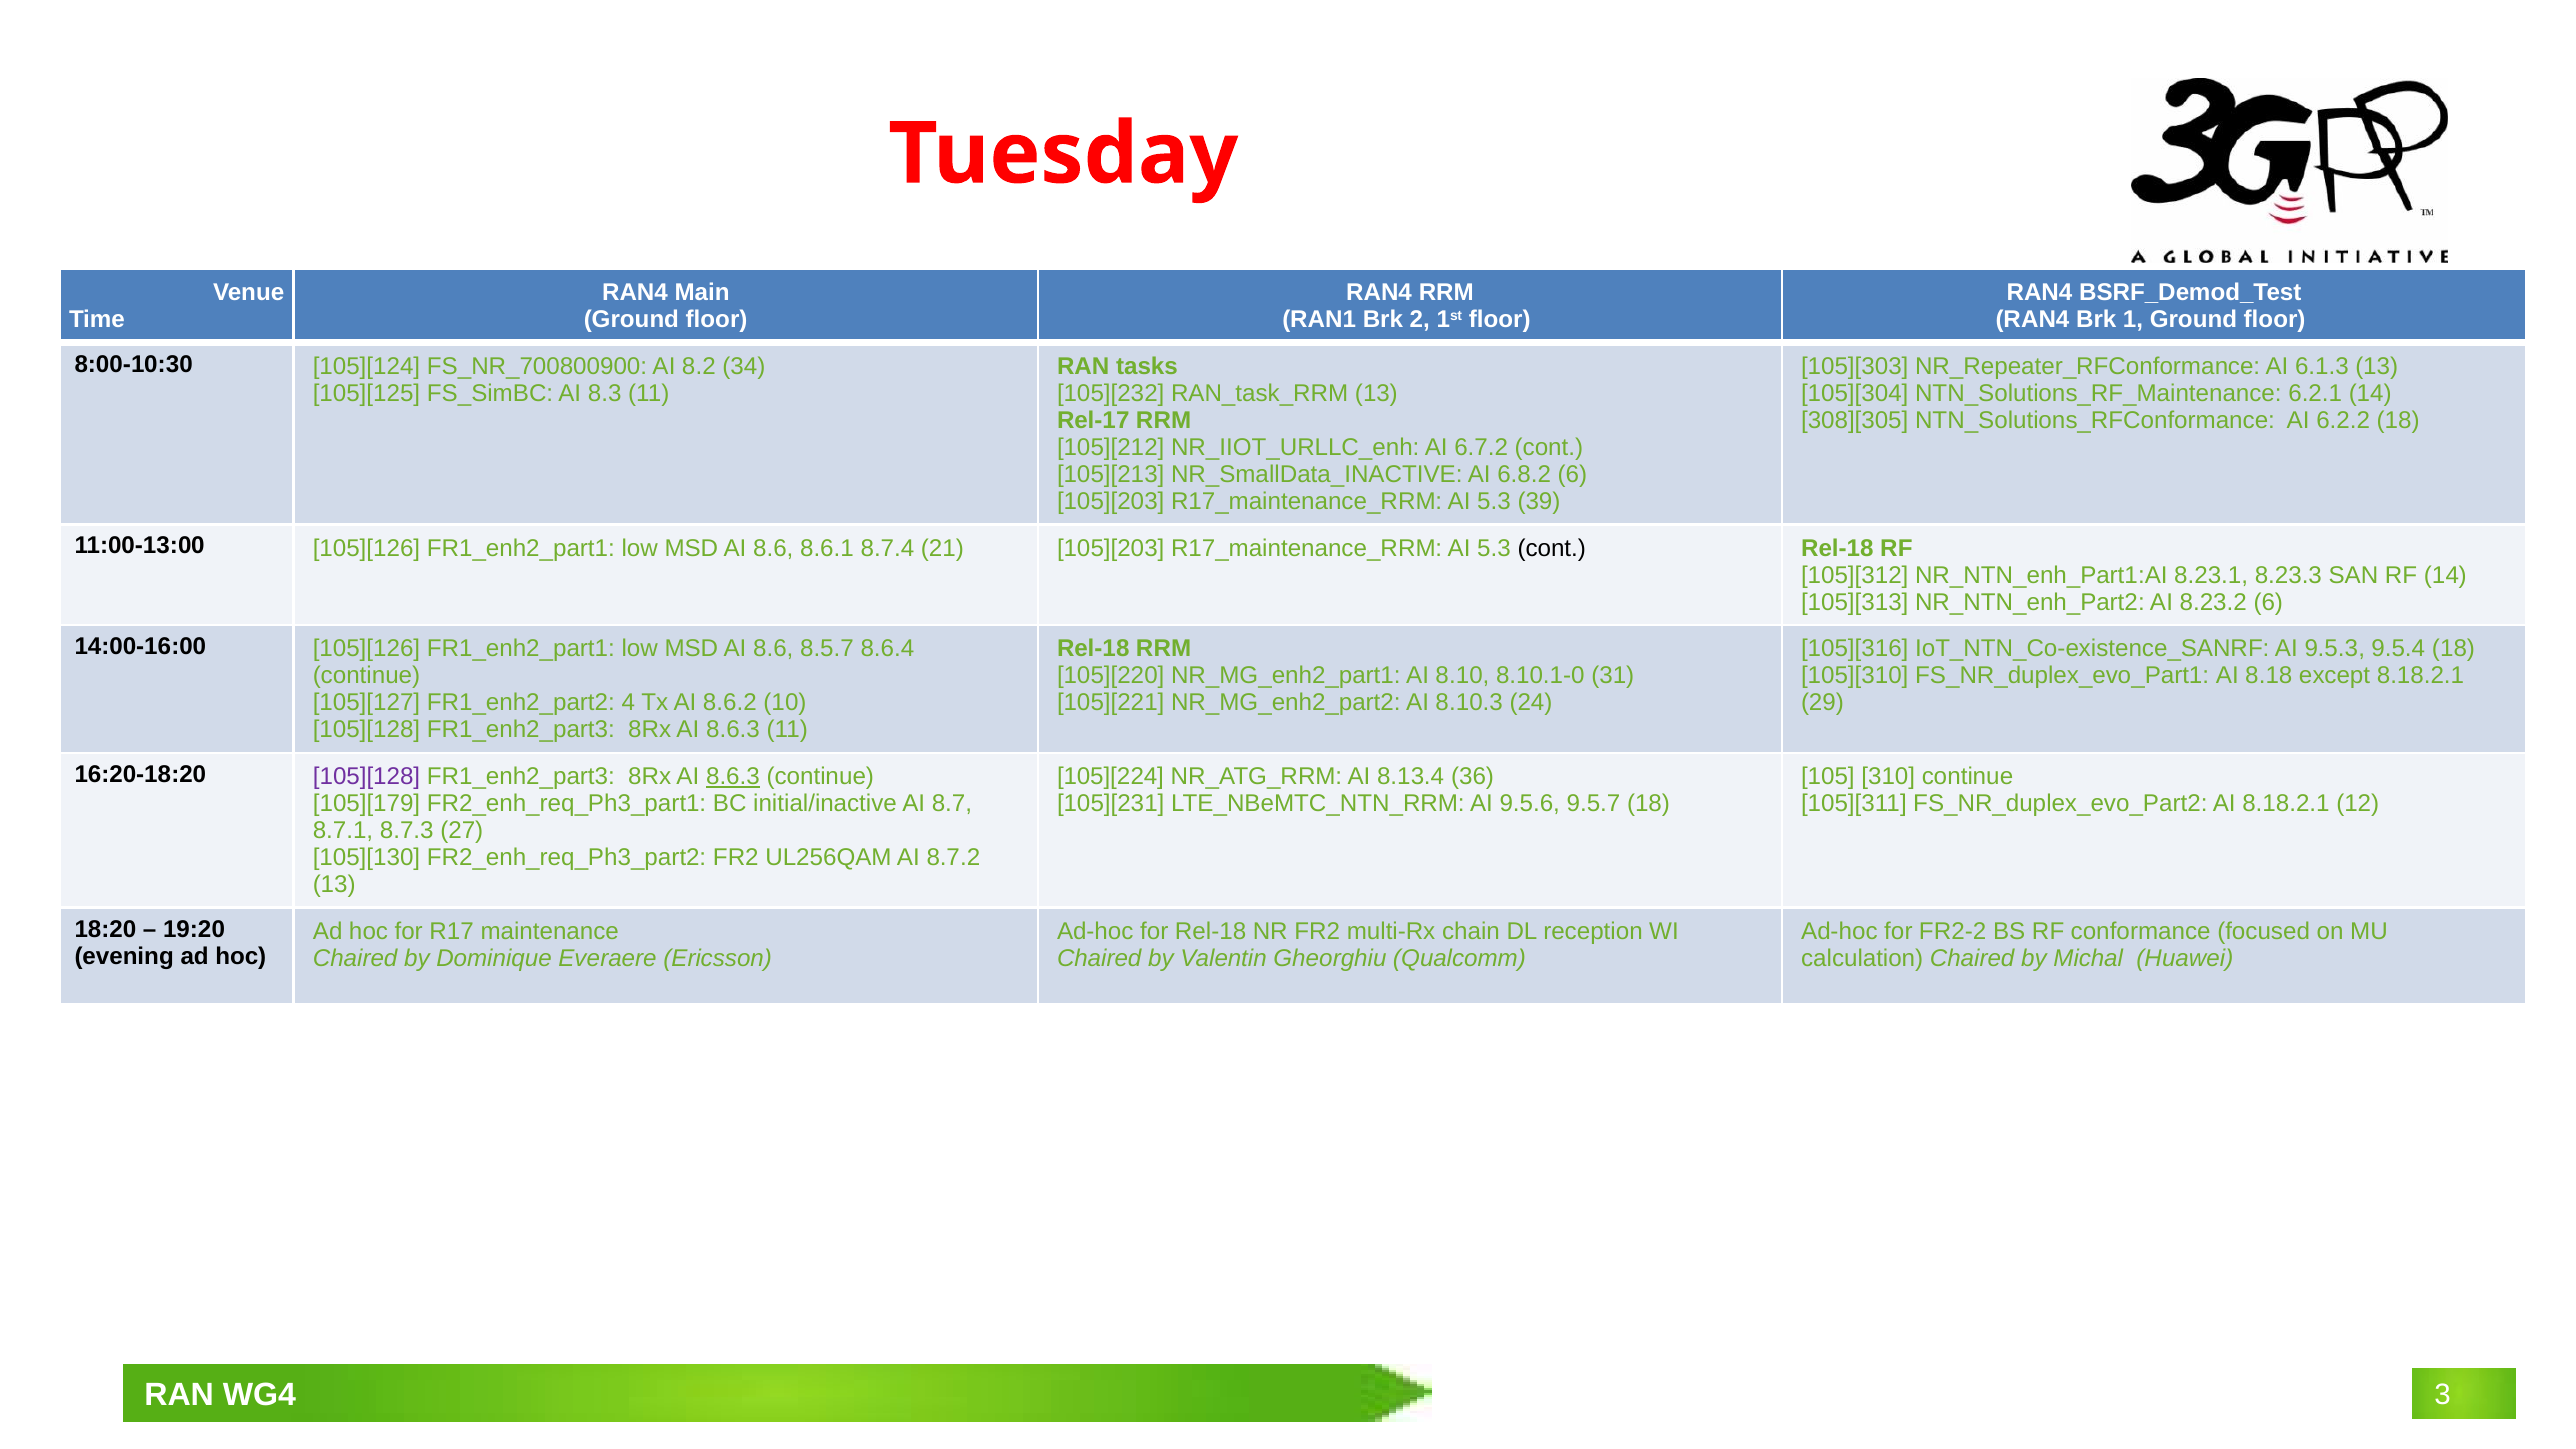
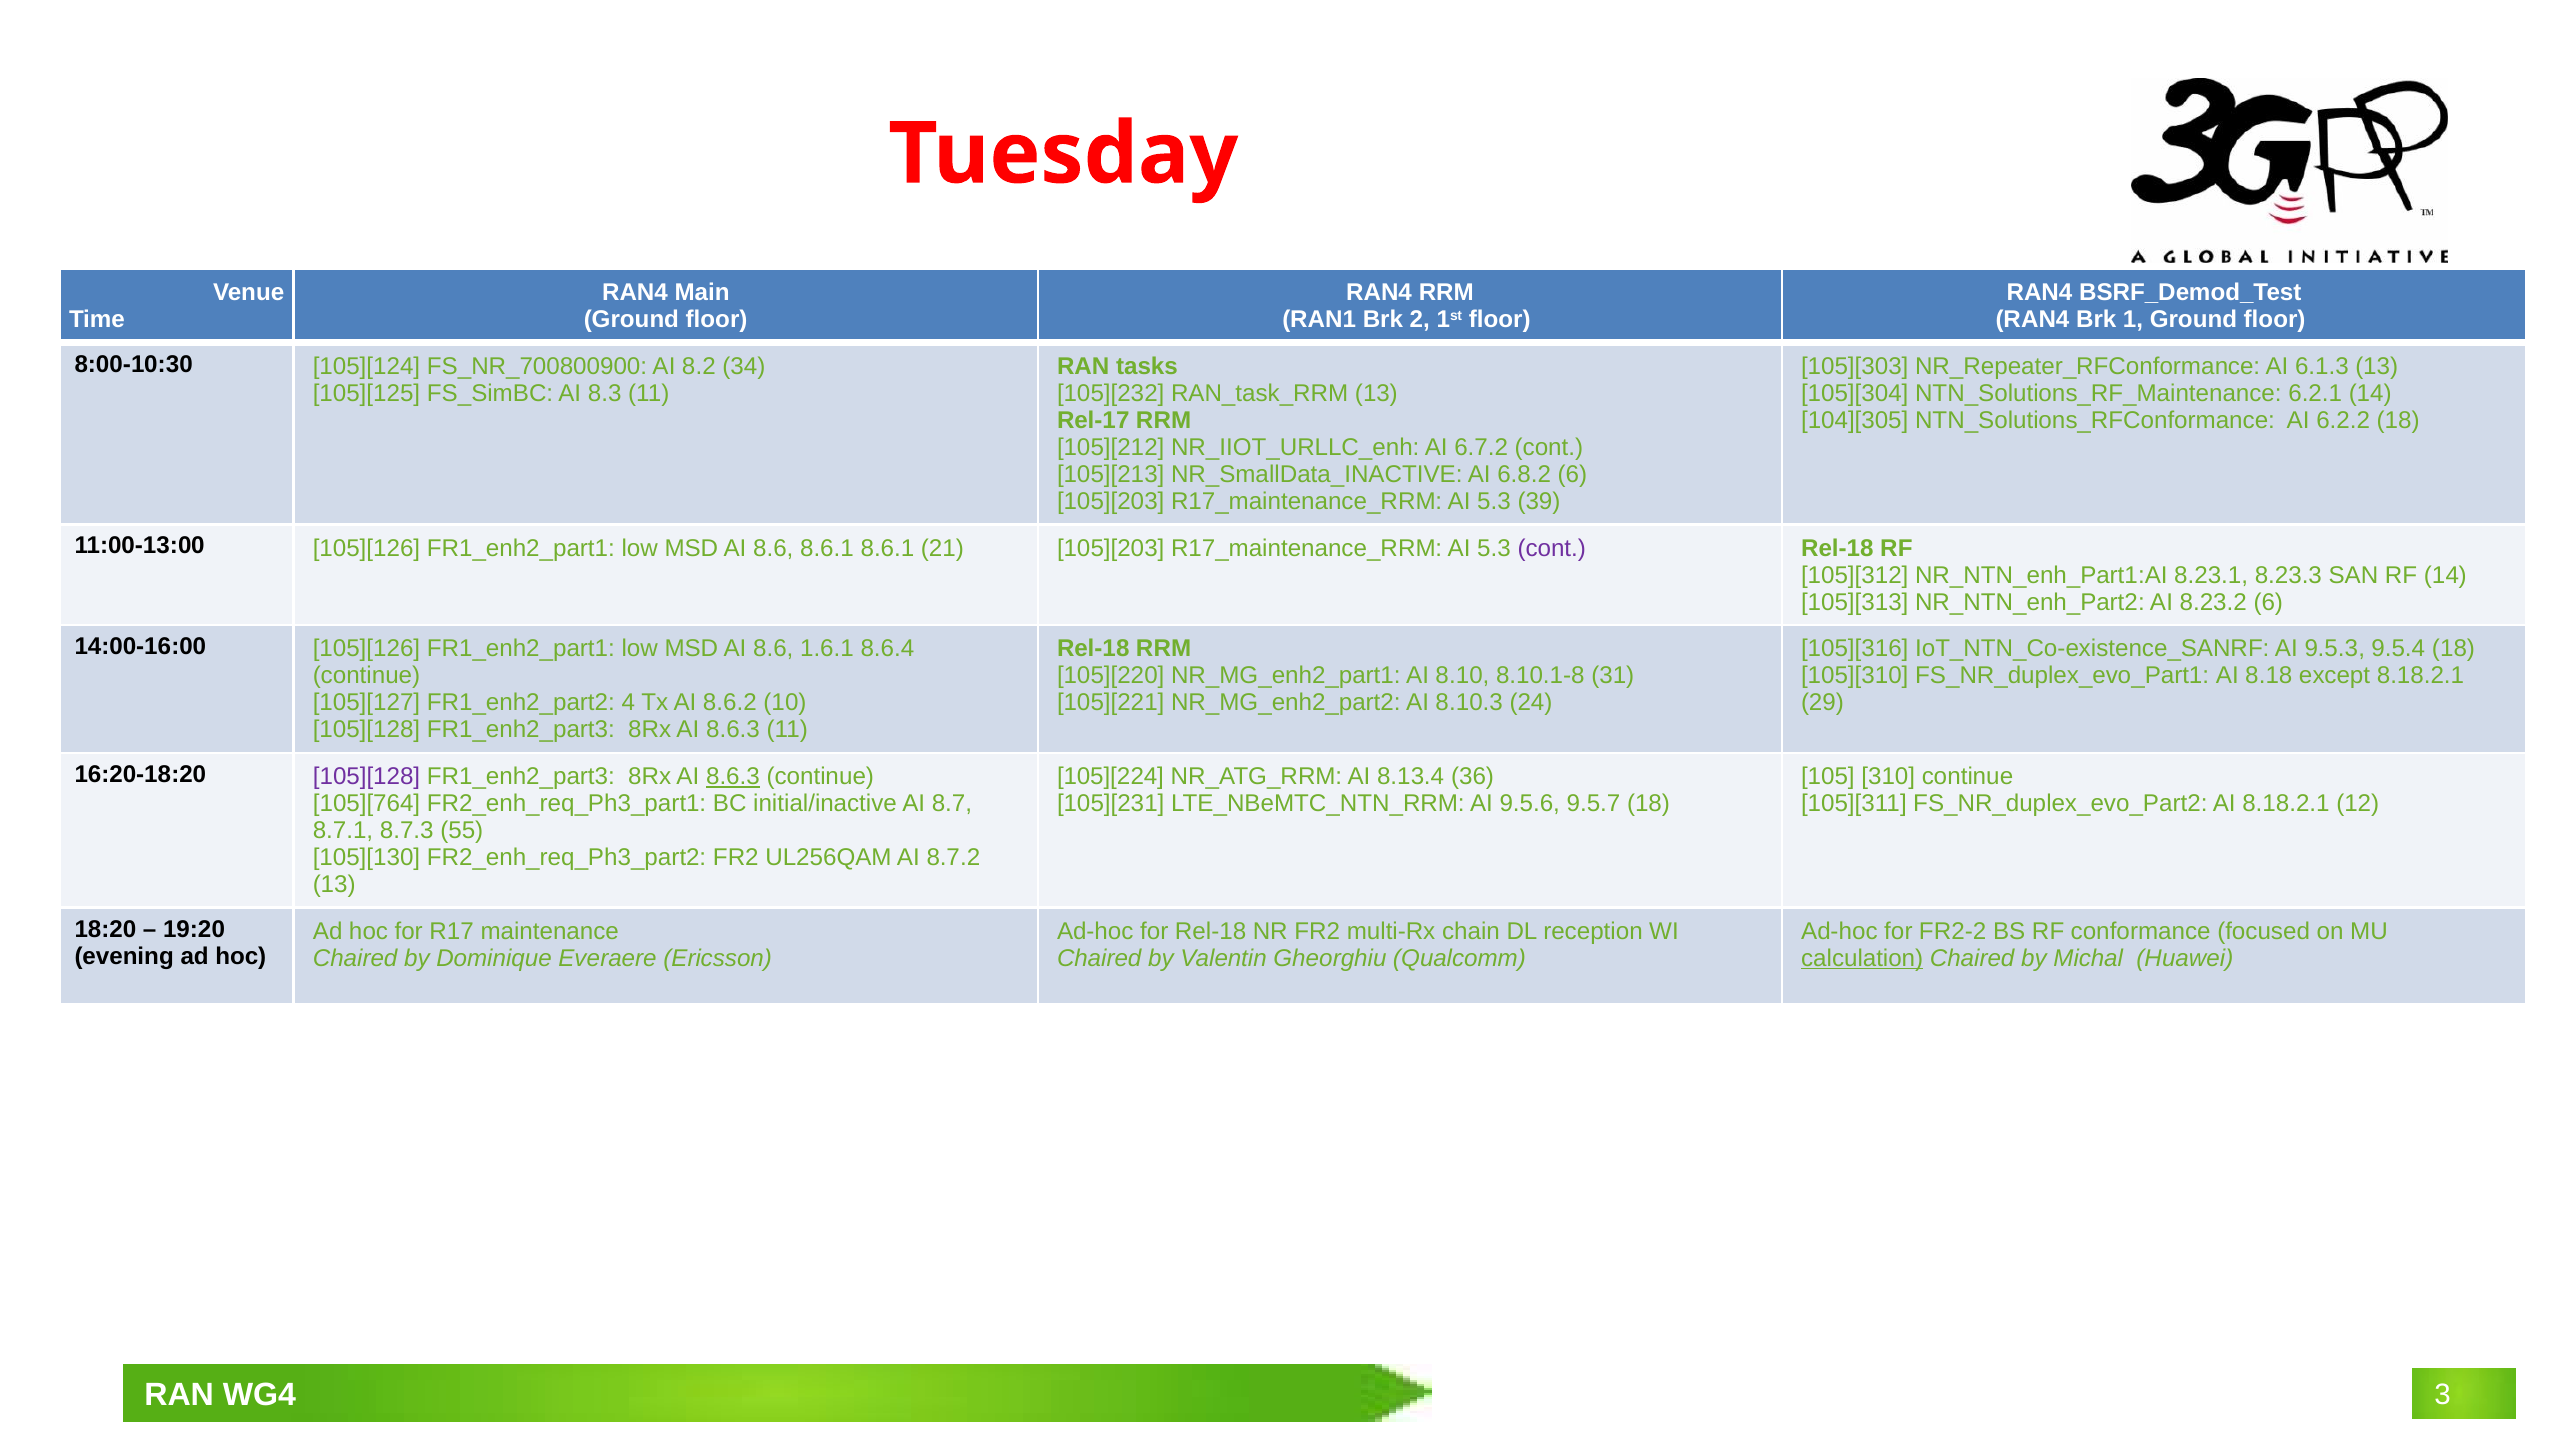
308][305: 308][305 -> 104][305 (1855, 420)
8.6.1 8.7.4: 8.7.4 -> 8.6.1 (887, 548)
cont colour: black -> purple (1552, 548)
8.5.7: 8.5.7 -> 1.6.1 (827, 649)
8.10.1-0: 8.10.1-0 -> 8.10.1-8 (1540, 676)
105][179: 105][179 -> 105][764 (367, 803)
27: 27 -> 55 (462, 831)
calculation underline: none -> present (1862, 958)
